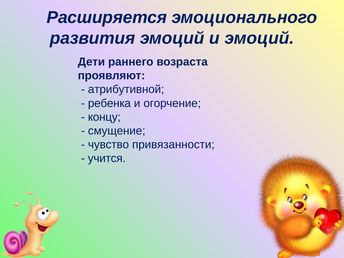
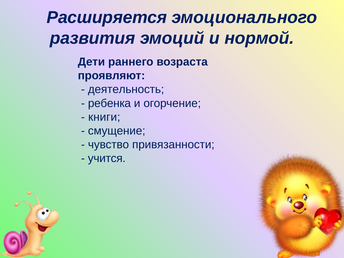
и эмоций: эмоций -> нормой (259, 38)
атрибутивной: атрибутивной -> деятельность (126, 89)
концу: концу -> книги (104, 117)
